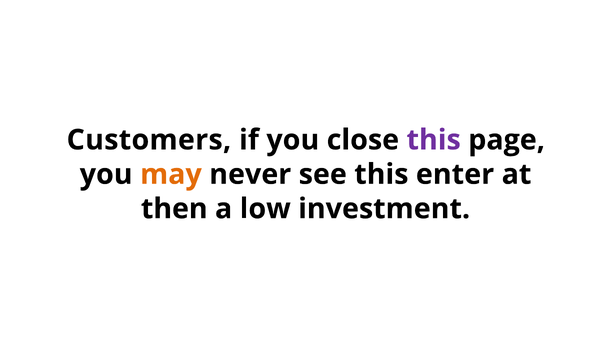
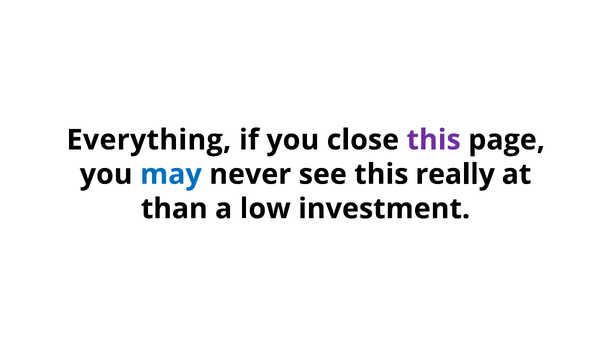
Customers: Customers -> Everything (149, 140)
may colour: orange -> blue (171, 174)
enter: enter -> really (455, 174)
then: then -> than (174, 209)
